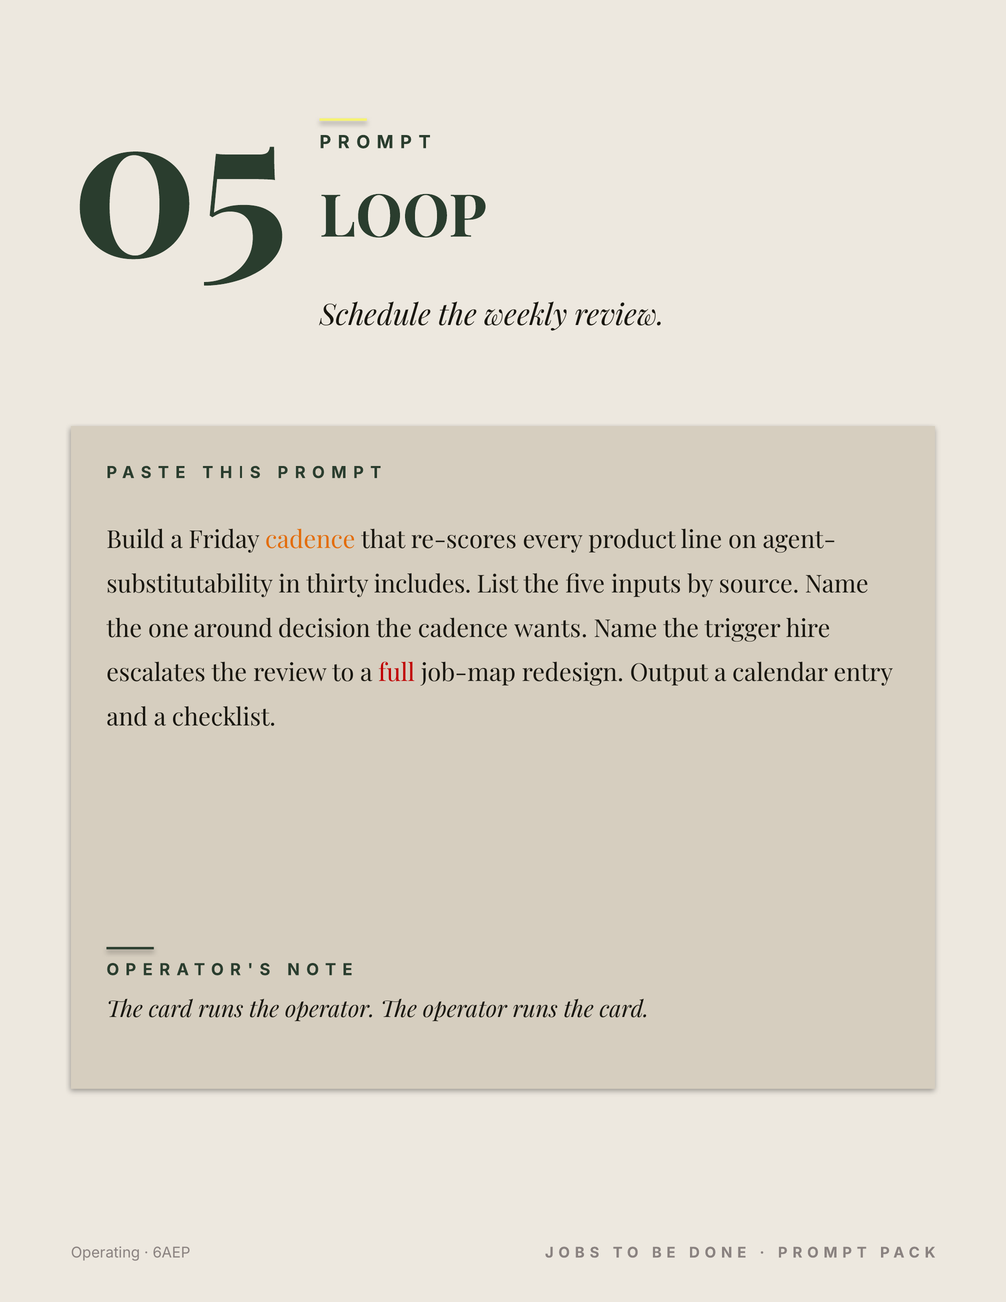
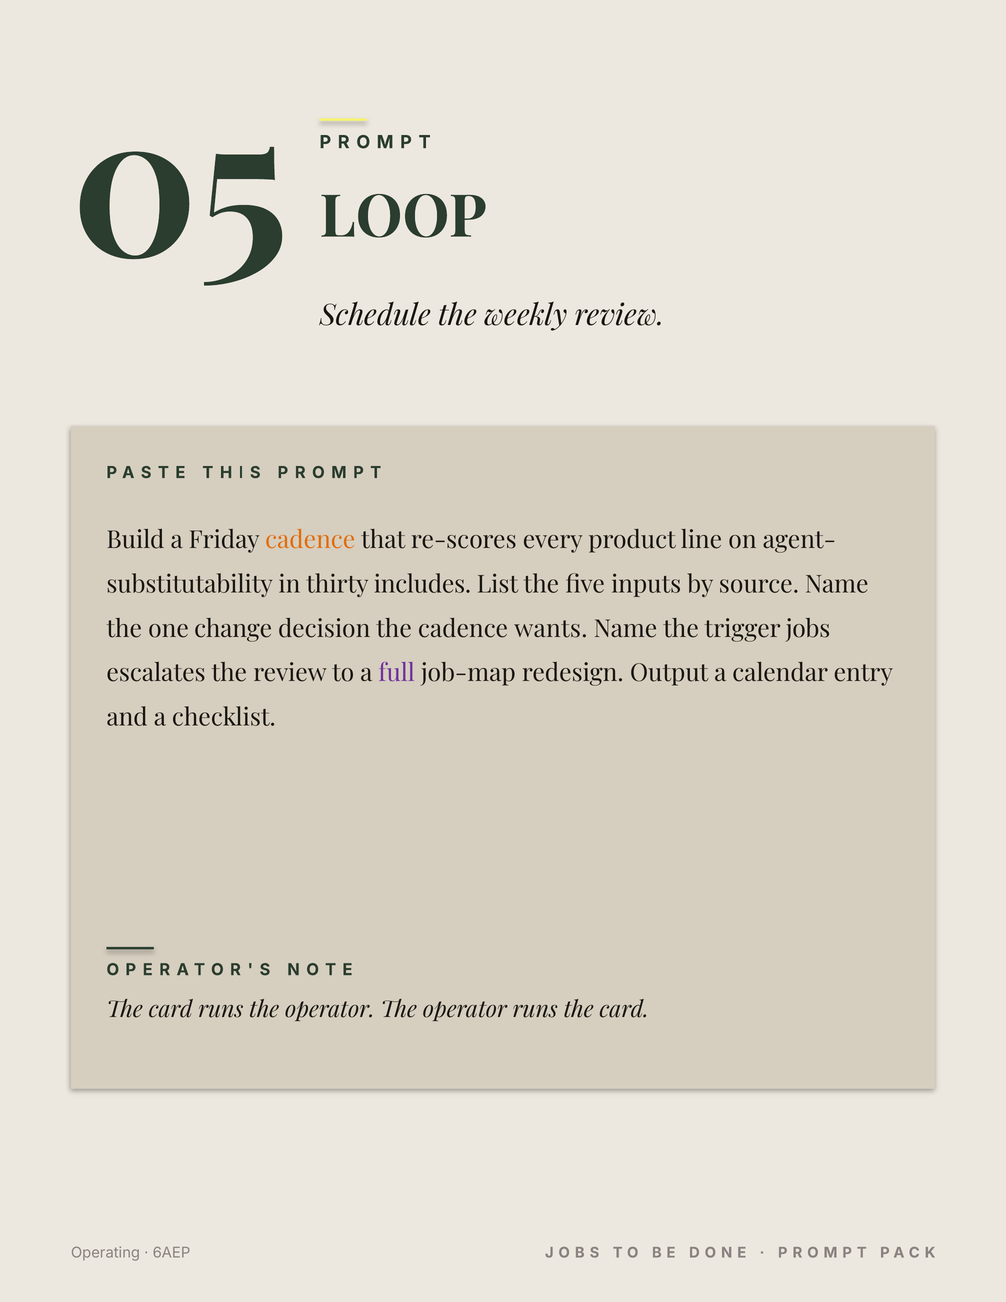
around: around -> change (233, 629)
hire: hire -> jobs (808, 629)
full colour: red -> purple (397, 673)
